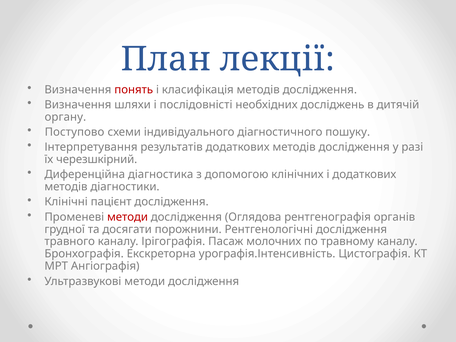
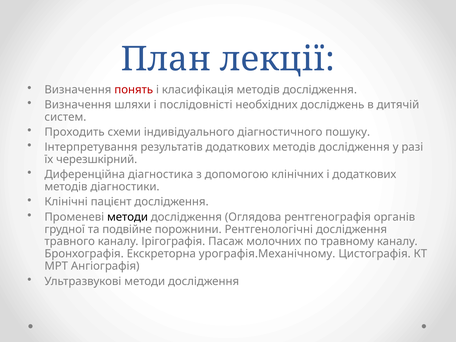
органу: органу -> систем (65, 117)
Поступово: Поступово -> Проходить (75, 132)
методи colour: red -> black (128, 217)
досягати: досягати -> подвійне (127, 229)
урографія.Інтенсивність: урографія.Інтенсивність -> урографія.Механічному (267, 254)
